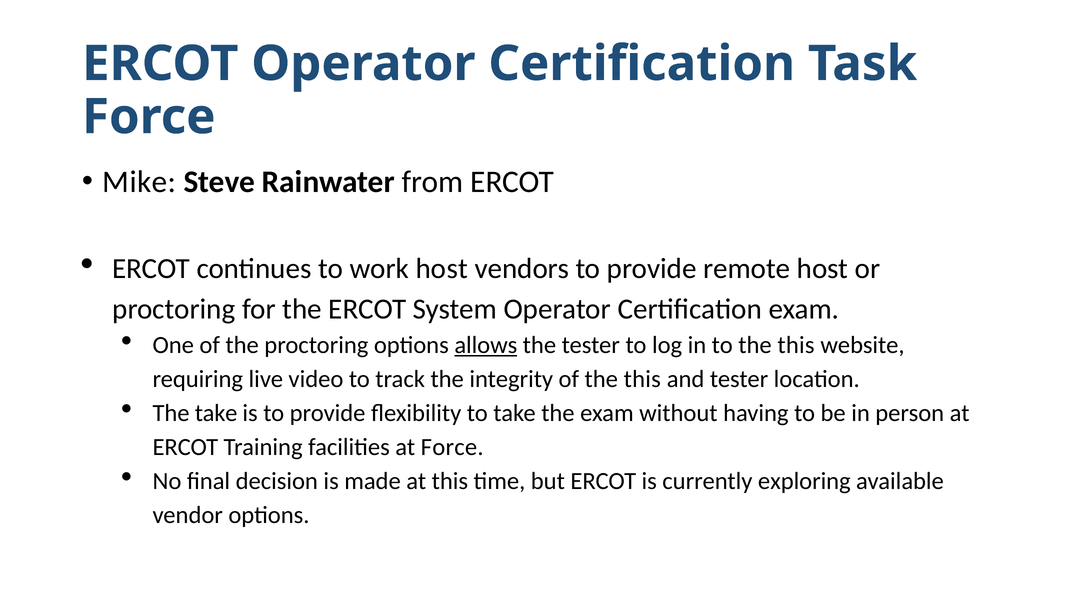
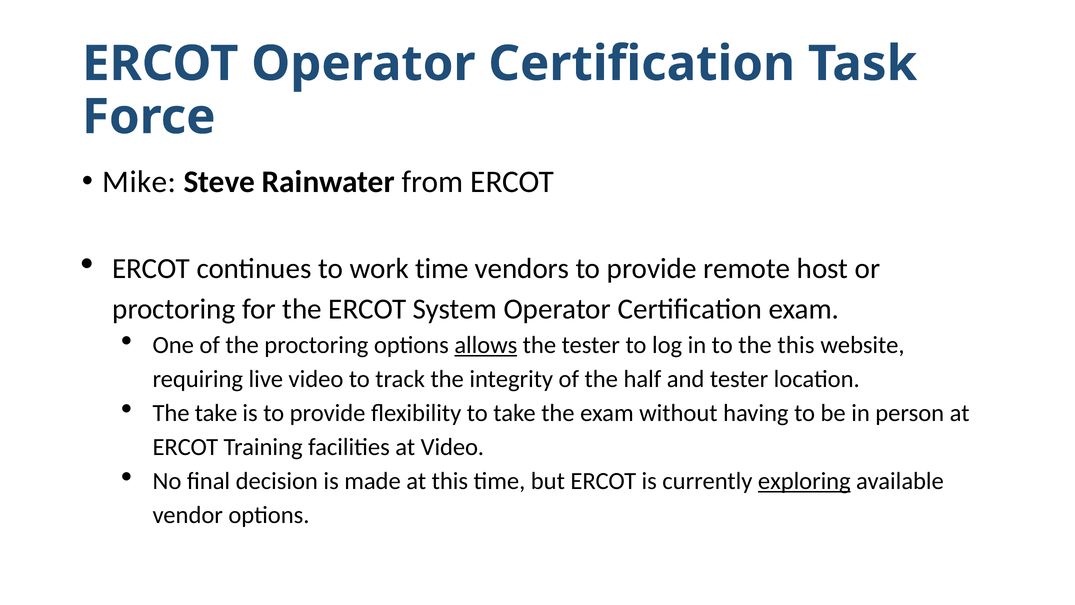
work host: host -> time (442, 269)
of the this: this -> half (642, 379)
at Force: Force -> Video (452, 447)
exploring underline: none -> present (804, 481)
